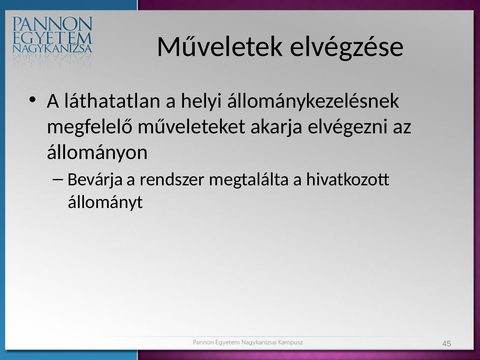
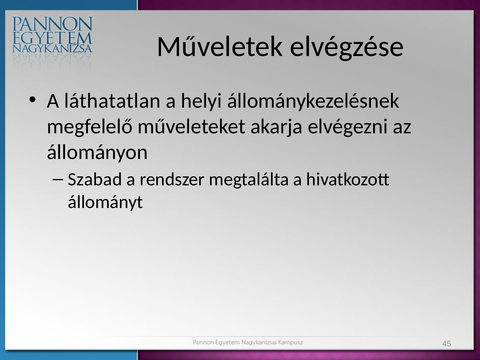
Bevárja: Bevárja -> Szabad (95, 179)
